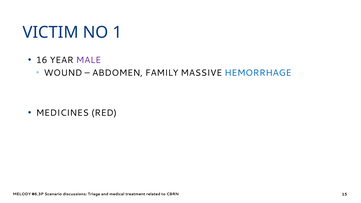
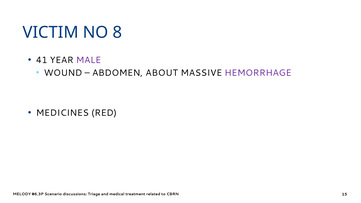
1: 1 -> 8 (117, 33)
16: 16 -> 41 (42, 60)
FAMILY: FAMILY -> ABOUT (162, 73)
HEMORRHAGE colour: blue -> purple (258, 73)
